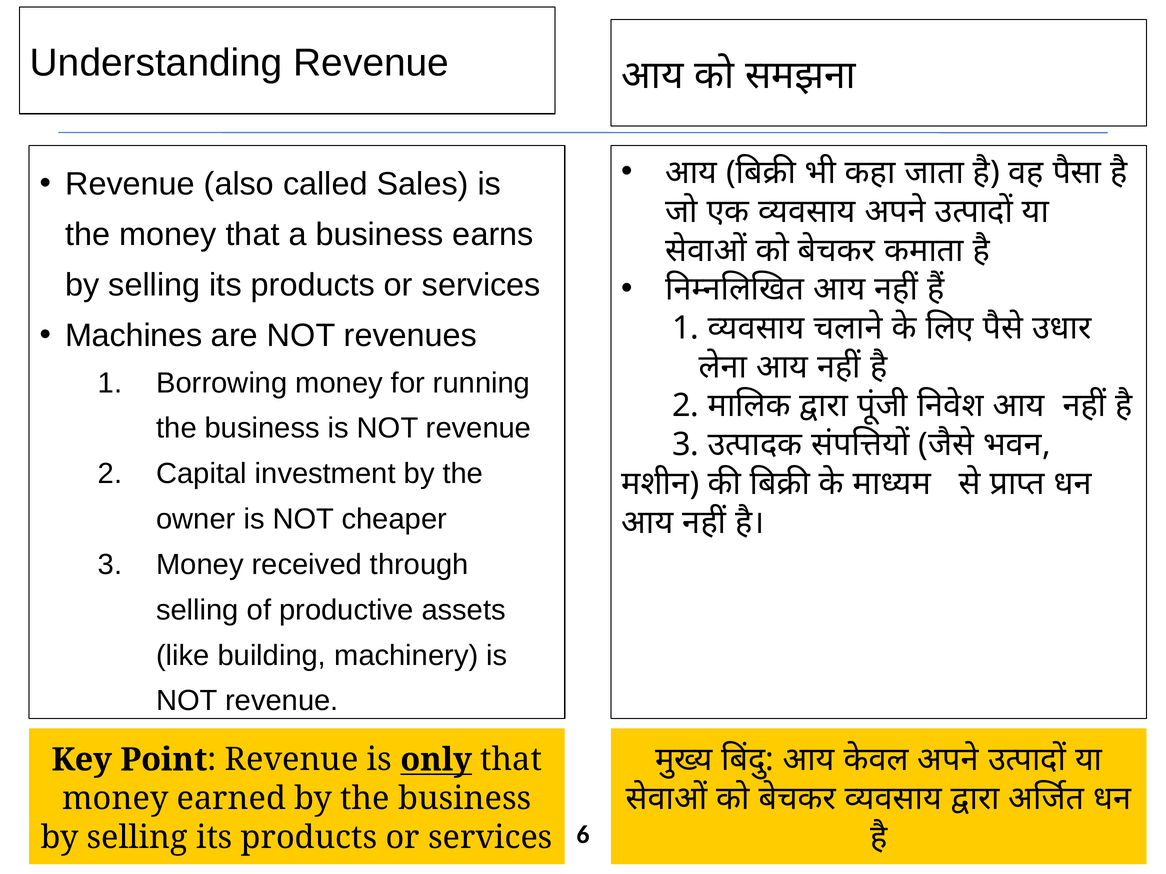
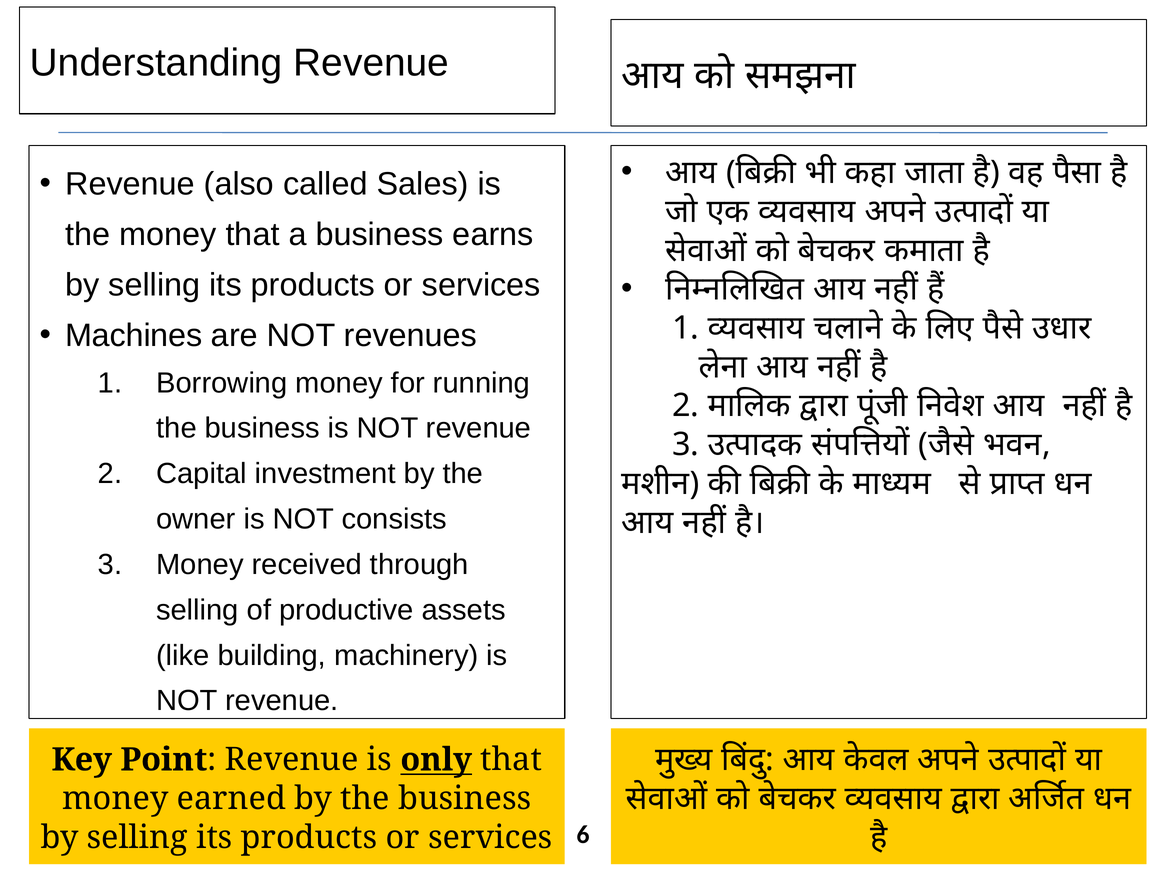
cheaper: cheaper -> consists (394, 519)
